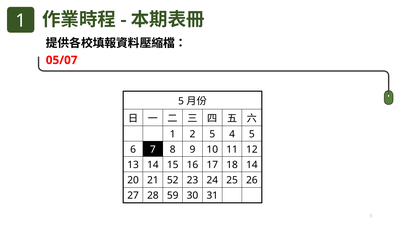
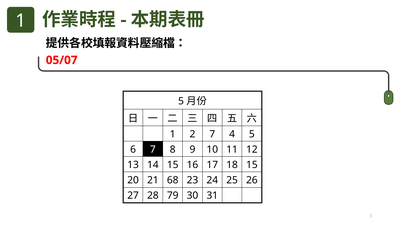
2 5: 5 -> 7 (212, 134)
18 14: 14 -> 15 (252, 165)
52: 52 -> 68 (173, 181)
59: 59 -> 79 (173, 196)
